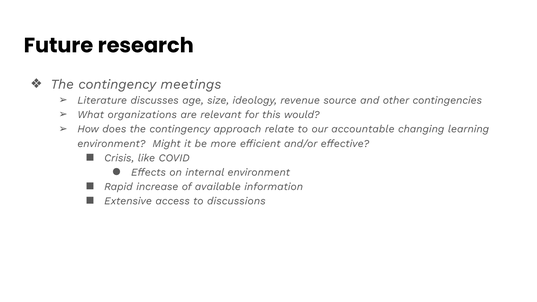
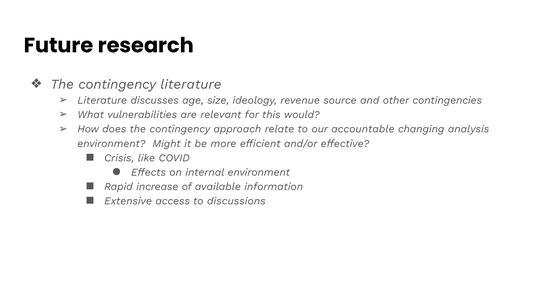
contingency meetings: meetings -> literature (191, 84)
organizations: organizations -> vulnerabilities (142, 115)
learning: learning -> analysis (468, 129)
